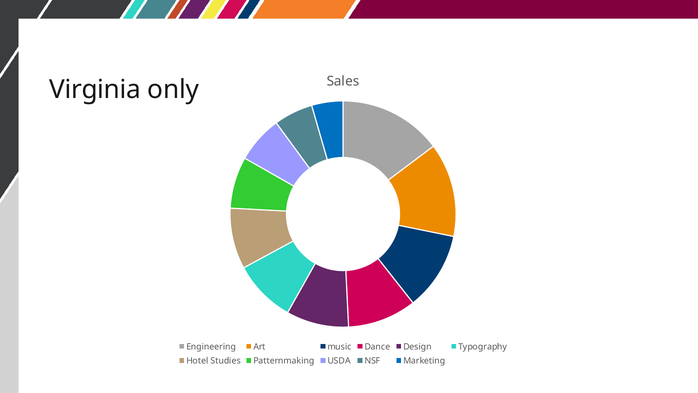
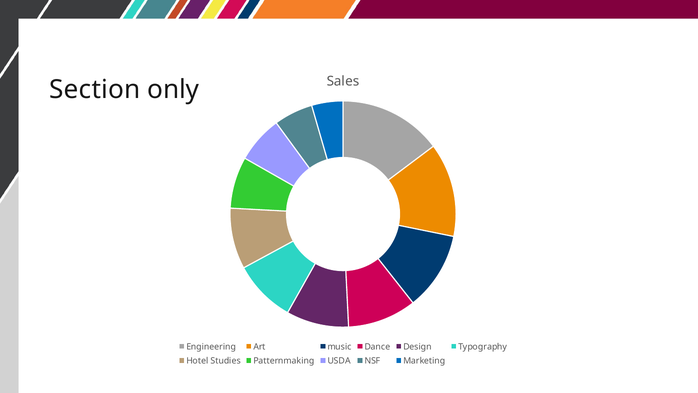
Virginia: Virginia -> Section (95, 90)
